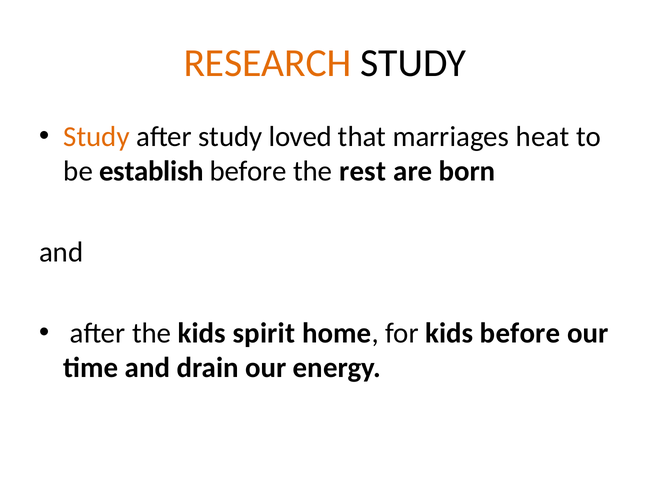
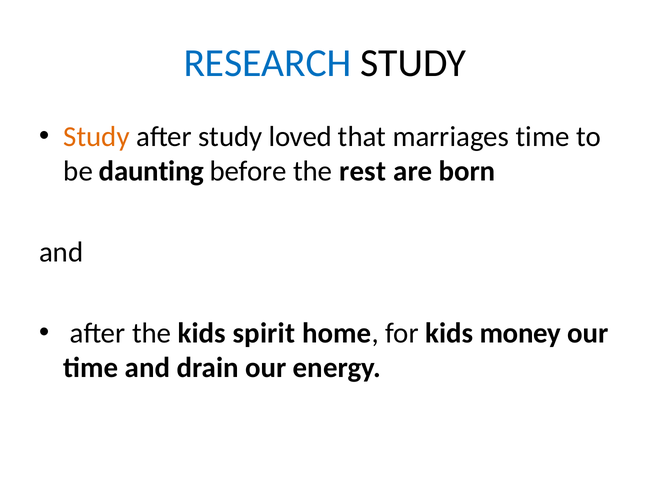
RESEARCH colour: orange -> blue (267, 63)
marriages heat: heat -> time (543, 136)
establish: establish -> daunting (151, 171)
kids before: before -> money (520, 333)
